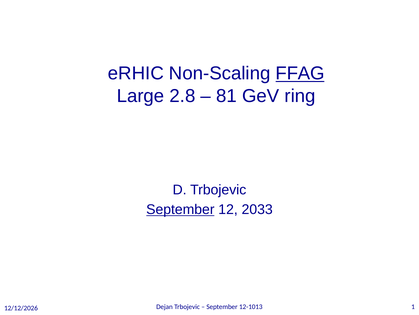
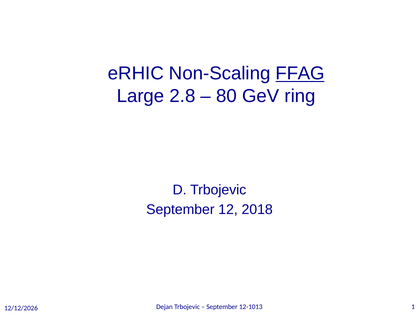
81: 81 -> 80 (227, 96)
September underline: present -> none (180, 209)
2033: 2033 -> 2018 (257, 209)
